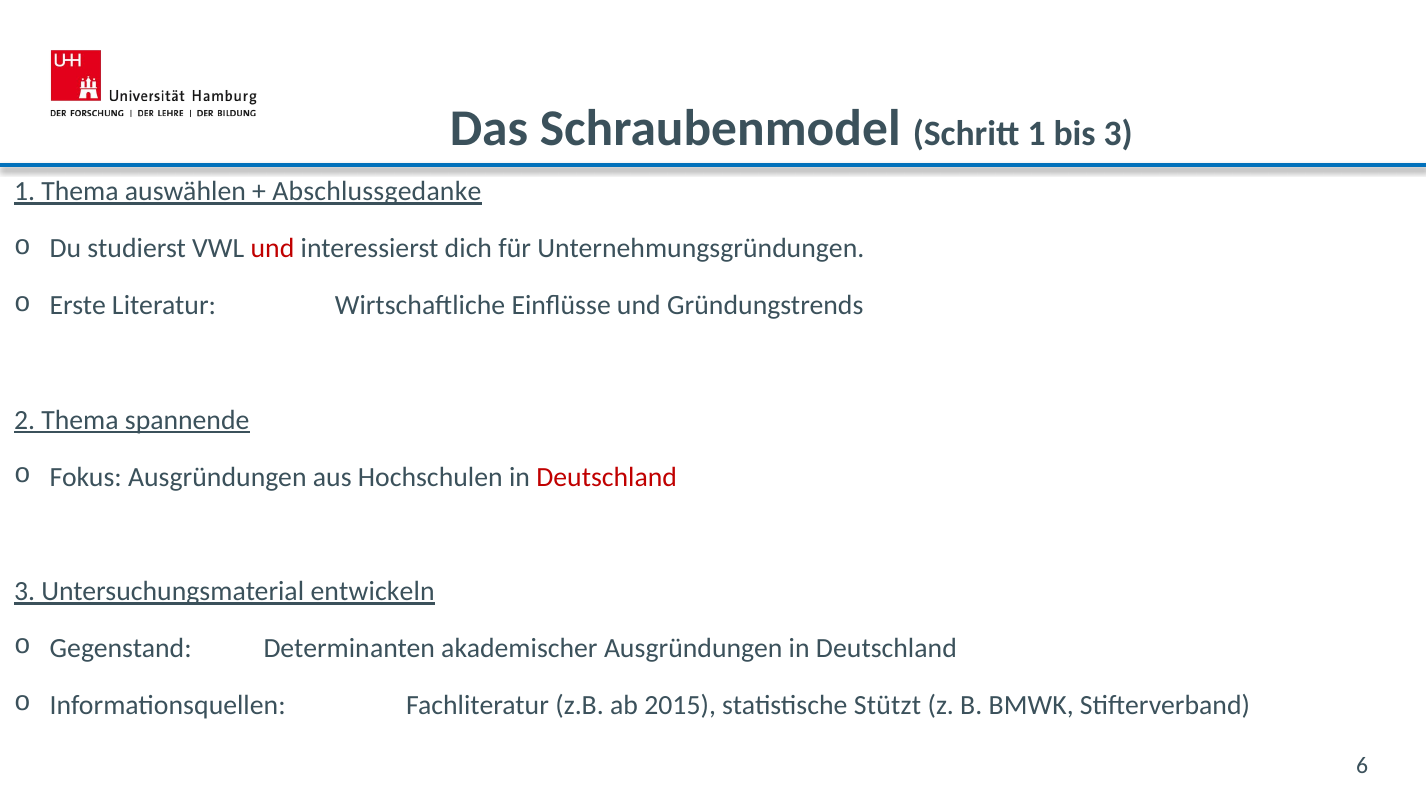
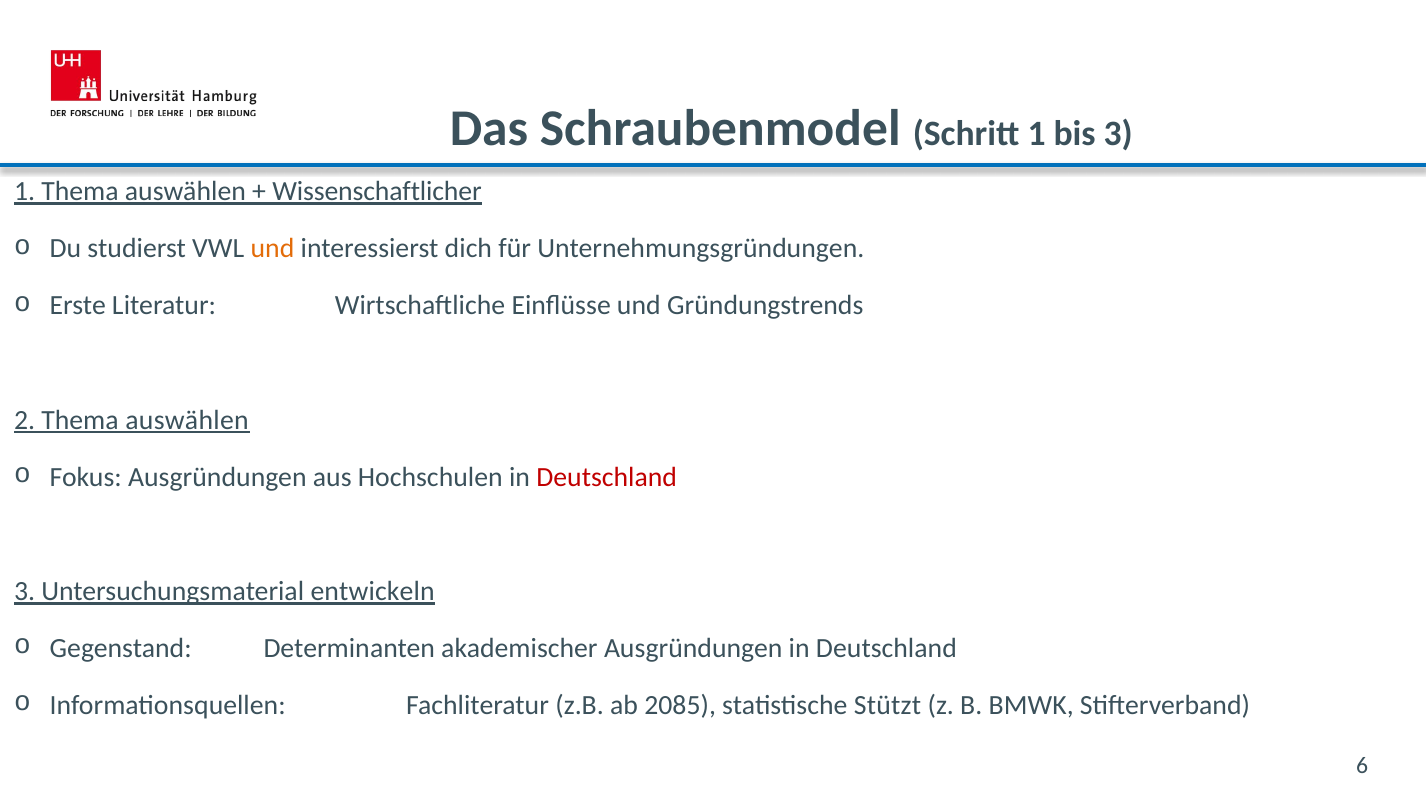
Abschlussgedanke: Abschlussgedanke -> Wissenschaftlicher (377, 192)
und colour: red -> orange (272, 249)
2 Thema spannende: spannende -> auswählen (187, 420)
2015: 2015 -> 2085 (680, 706)
